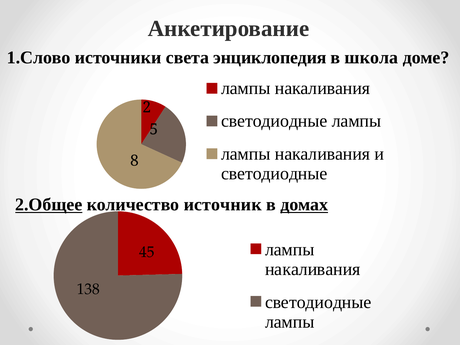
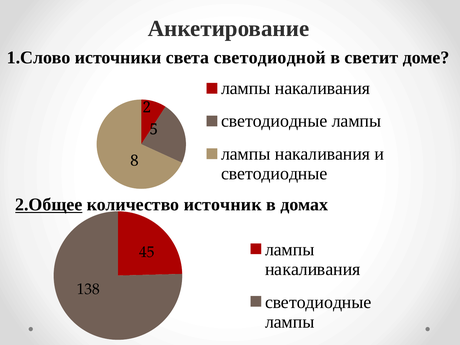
энциклопедия: энциклопедия -> светодиодной (270, 58)
школа: школа -> светит (371, 58)
домах underline: present -> none (304, 205)
